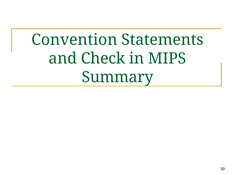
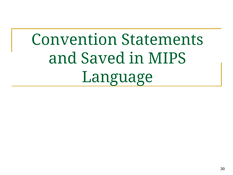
Check: Check -> Saved (103, 58)
Summary: Summary -> Language (118, 77)
